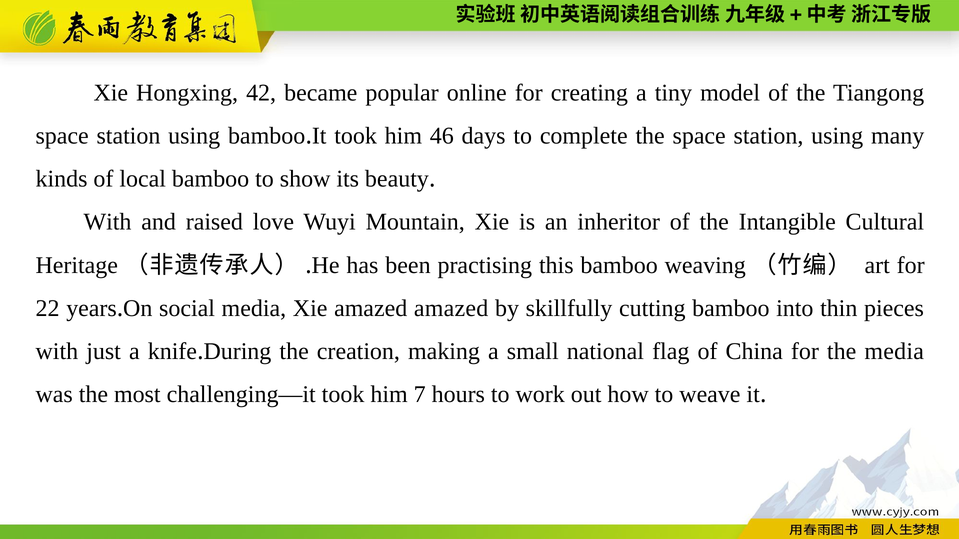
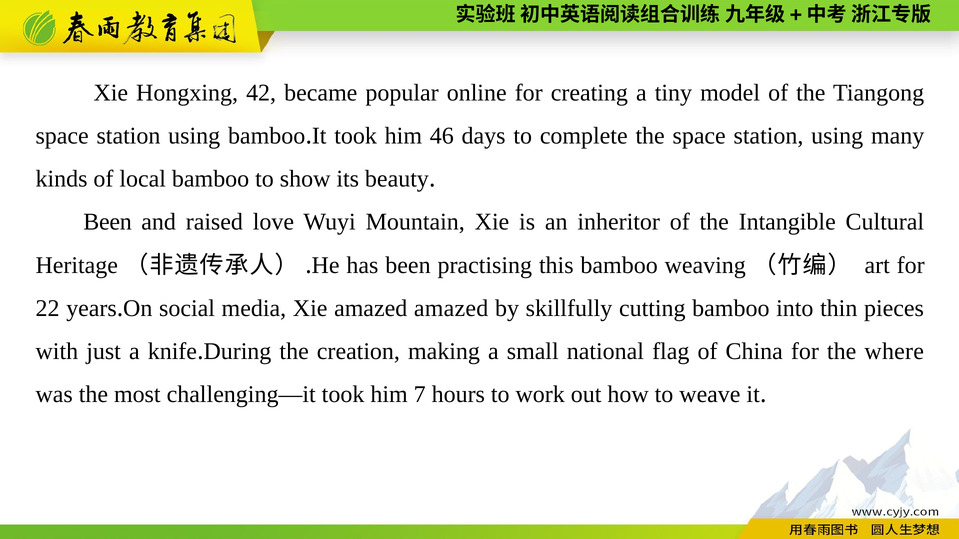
With: With -> Been (108, 222)
the media: media -> where (894, 352)
